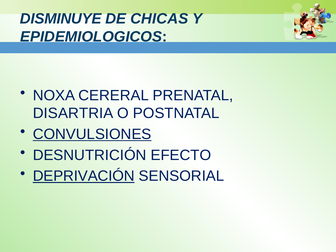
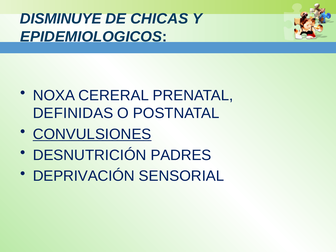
DISARTRIA: DISARTRIA -> DEFINIDAS (73, 113)
EFECTO: EFECTO -> PADRES (181, 155)
DEPRIVACIÓN underline: present -> none (84, 176)
